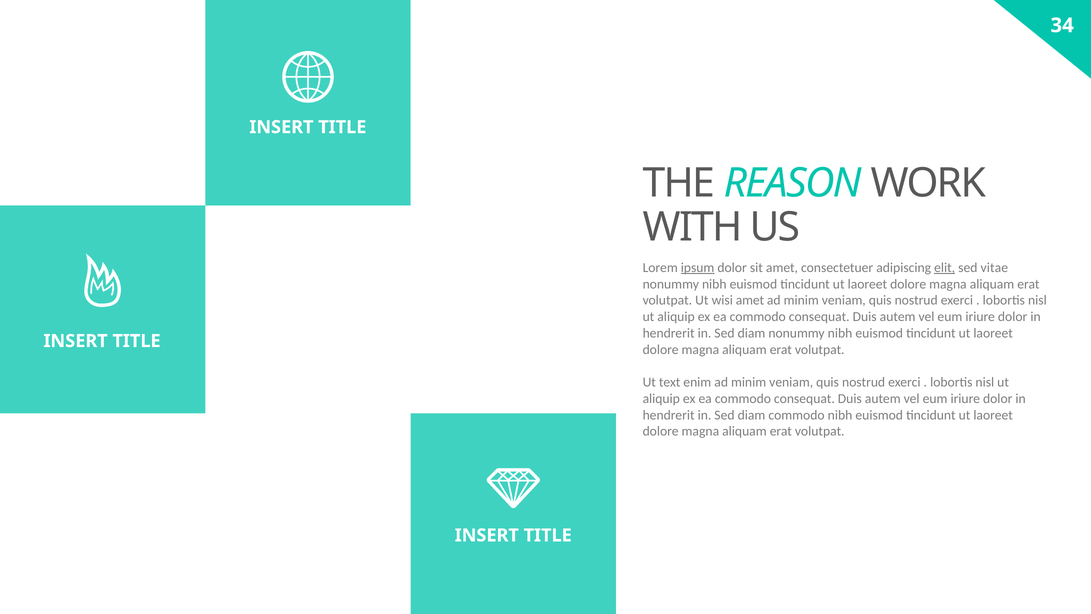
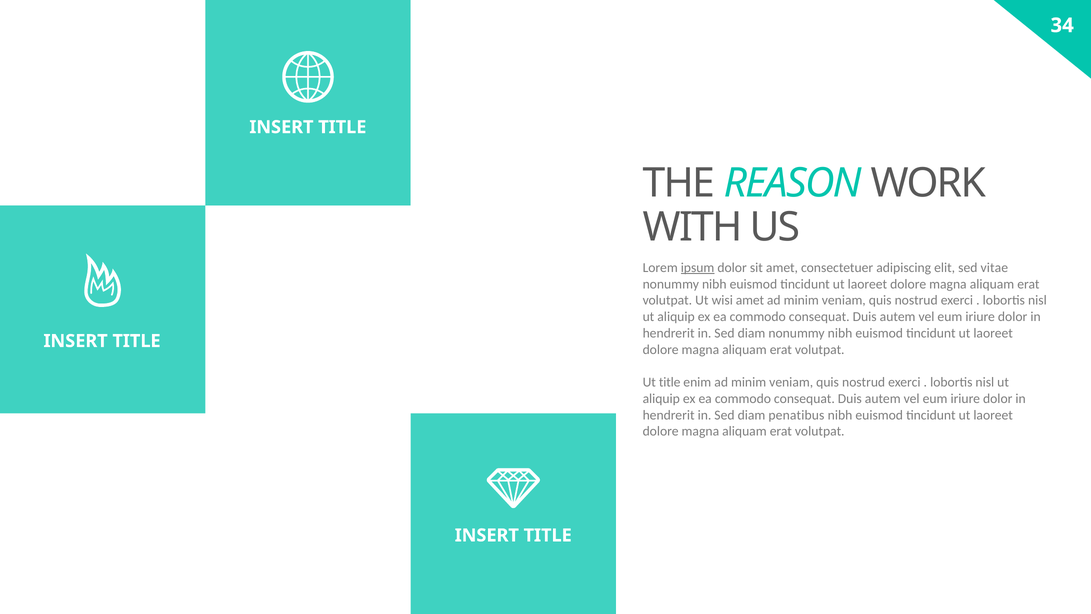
elit underline: present -> none (945, 268)
Ut text: text -> title (670, 382)
diam commodo: commodo -> penatibus (796, 415)
